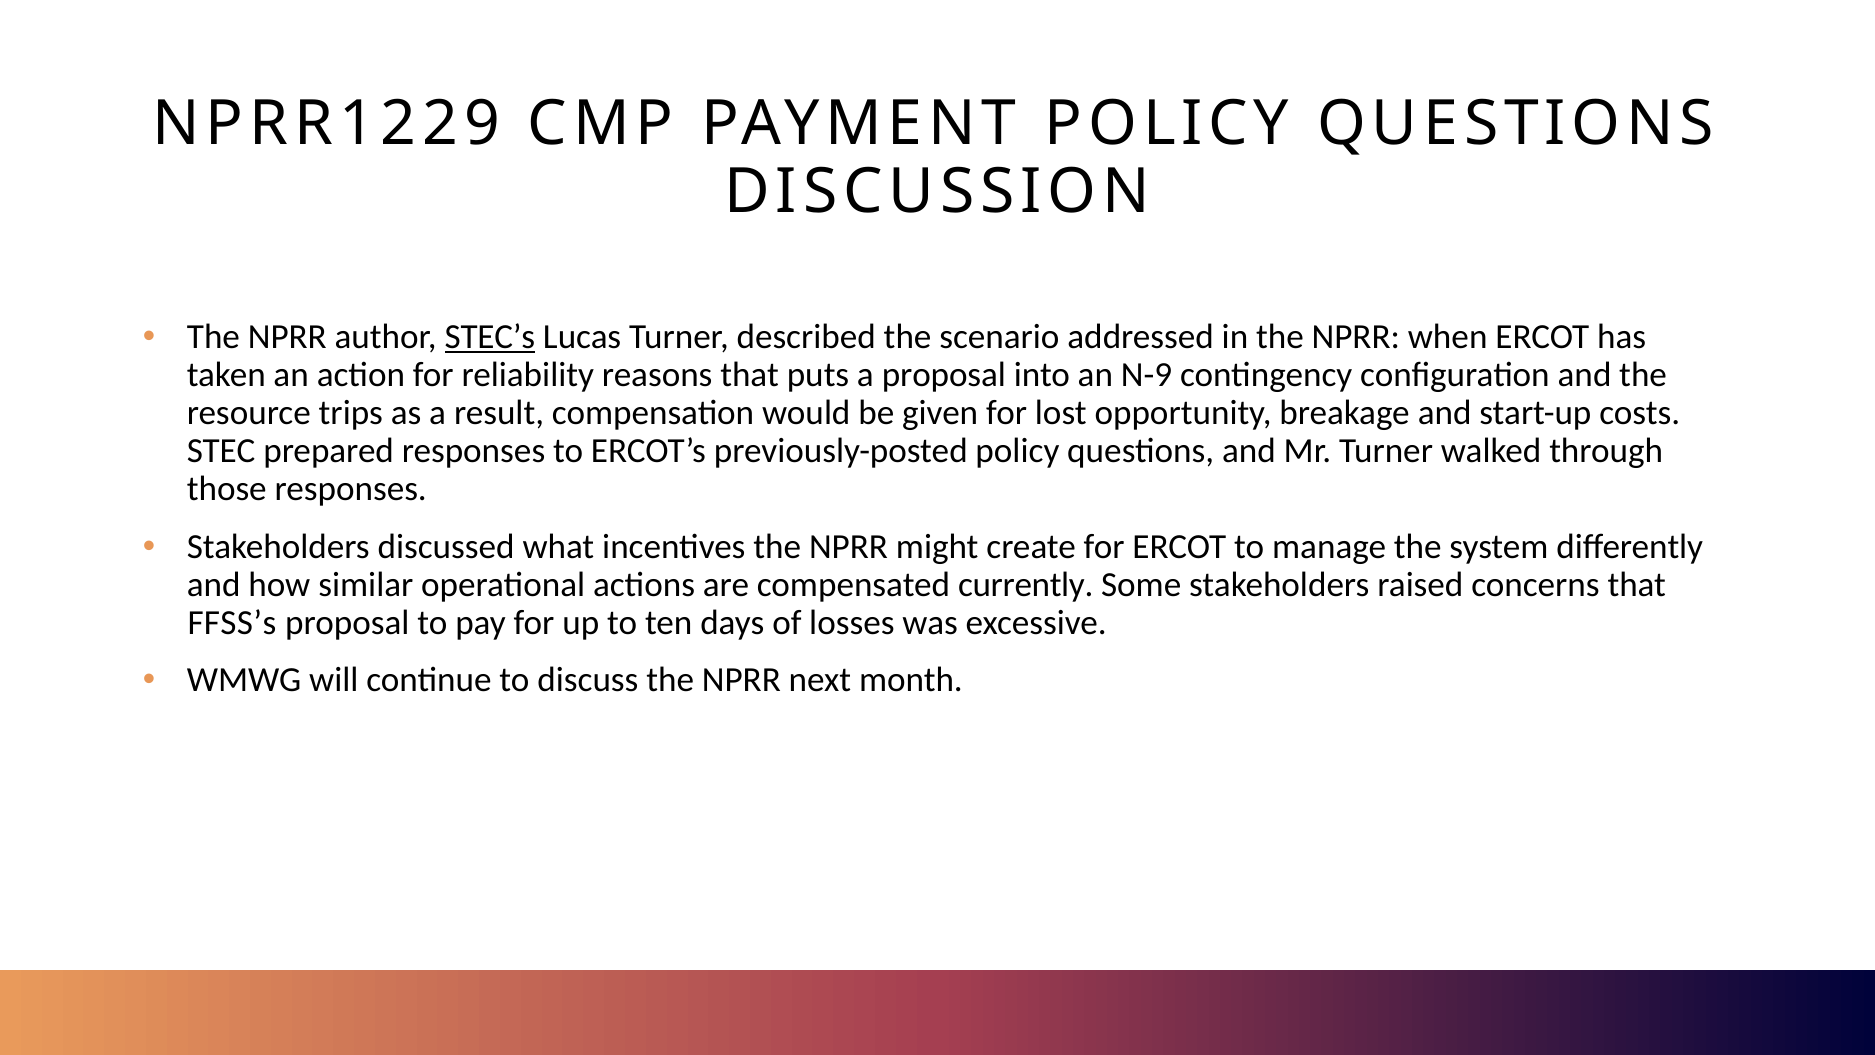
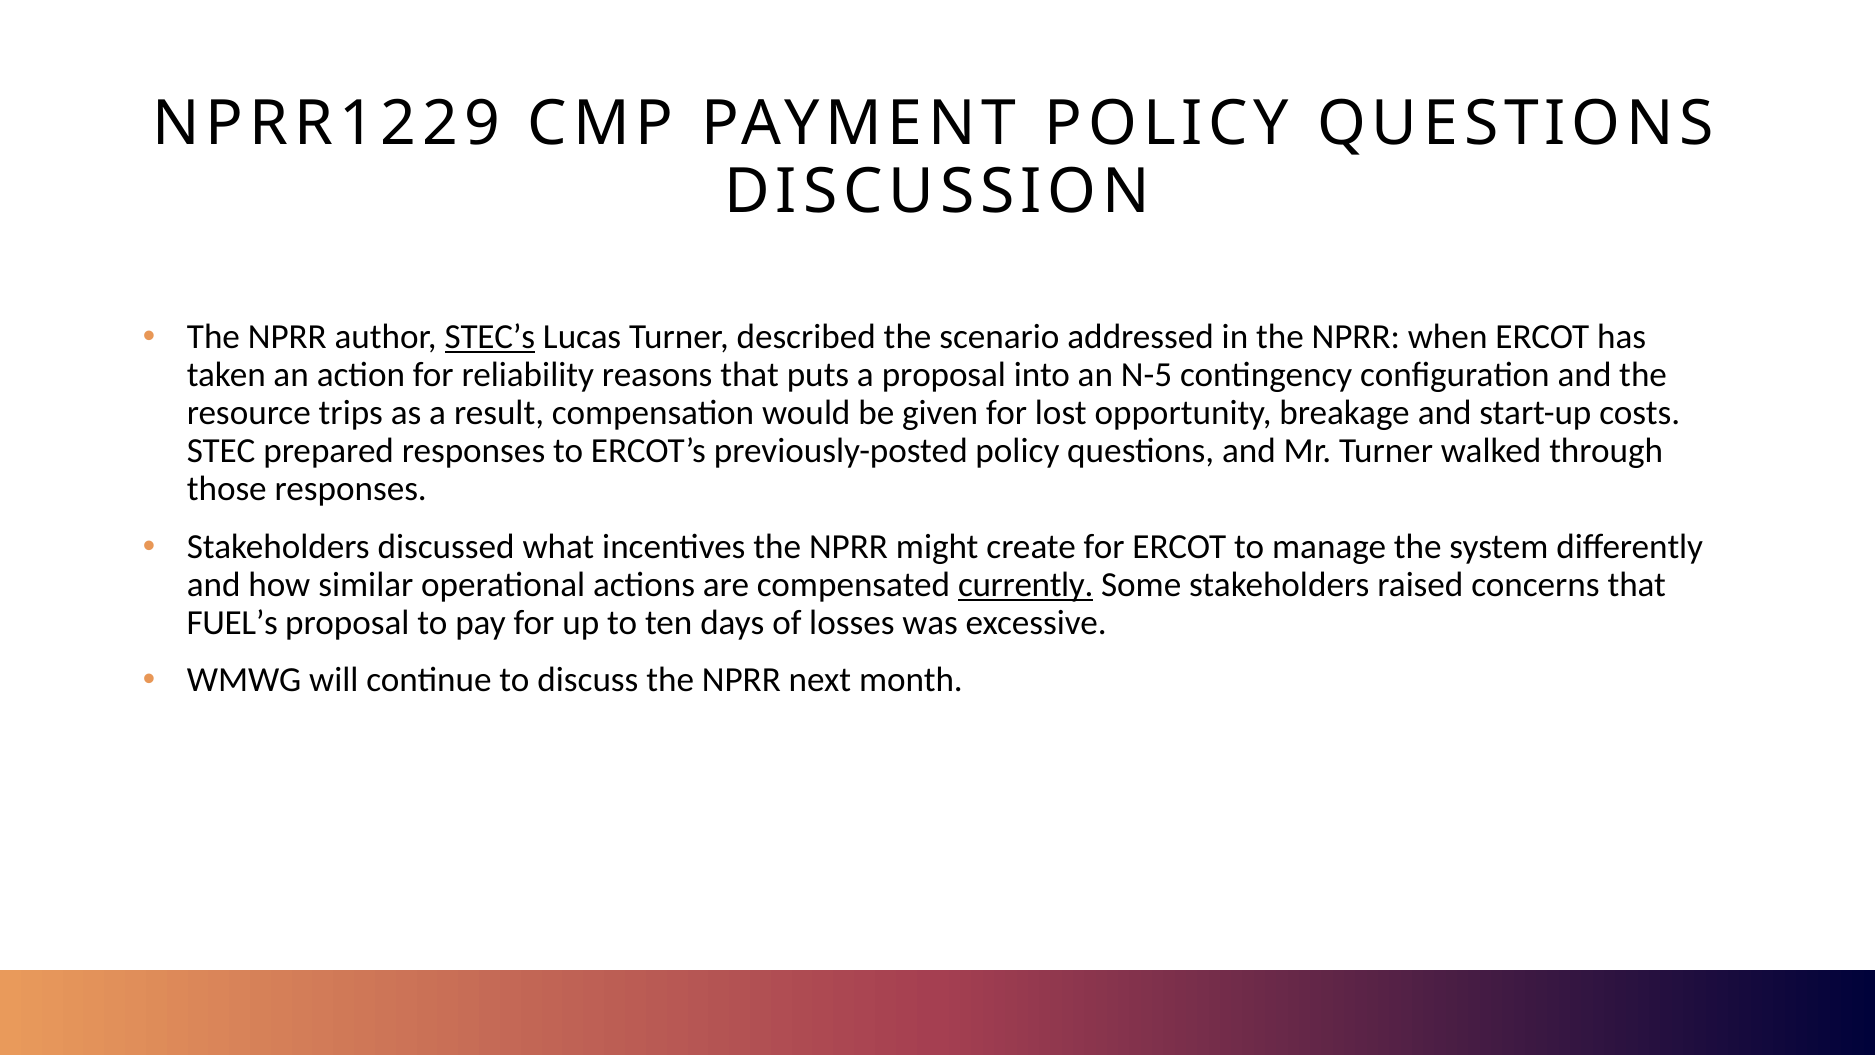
N-9: N-9 -> N-5 (1147, 375)
currently underline: none -> present (1026, 585)
FFSS’s: FFSS’s -> FUEL’s (232, 623)
